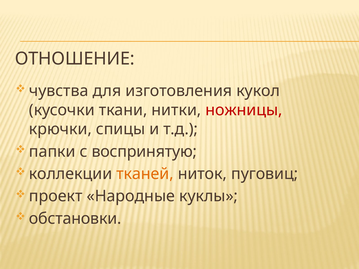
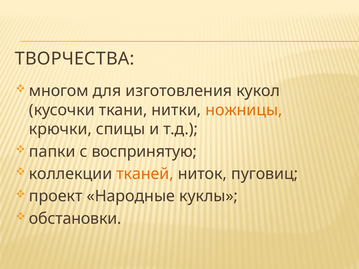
ОТНОШЕНИЕ: ОТНОШЕНИЕ -> ТВОРЧЕСТВА (75, 59)
чувства: чувства -> многом (59, 91)
ножницы colour: red -> orange (244, 110)
